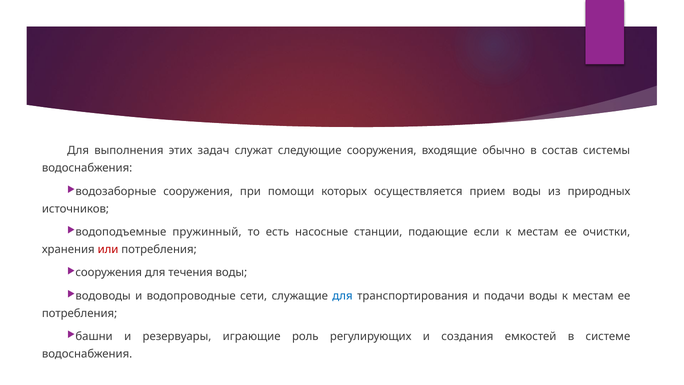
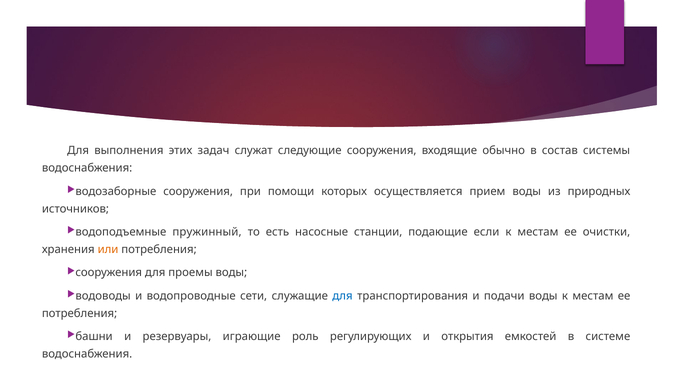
или colour: red -> orange (108, 249)
течения: течения -> проемы (190, 273)
создания: создания -> открытия (467, 336)
